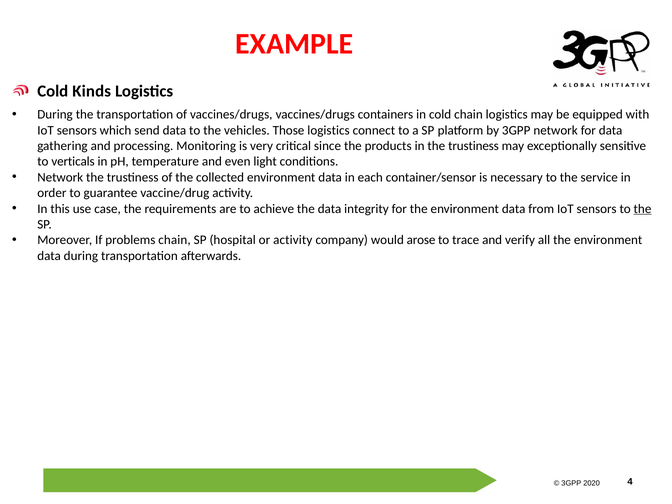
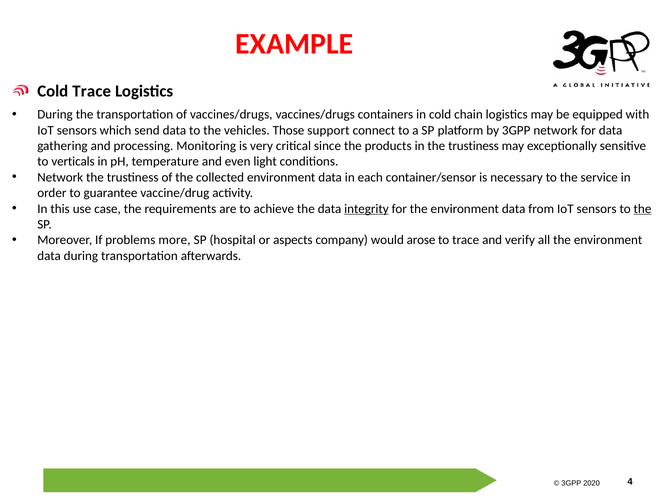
Cold Kinds: Kinds -> Trace (92, 91)
Those logistics: logistics -> support (328, 130)
integrity underline: none -> present (366, 209)
problems chain: chain -> more (175, 240)
or activity: activity -> aspects (293, 240)
